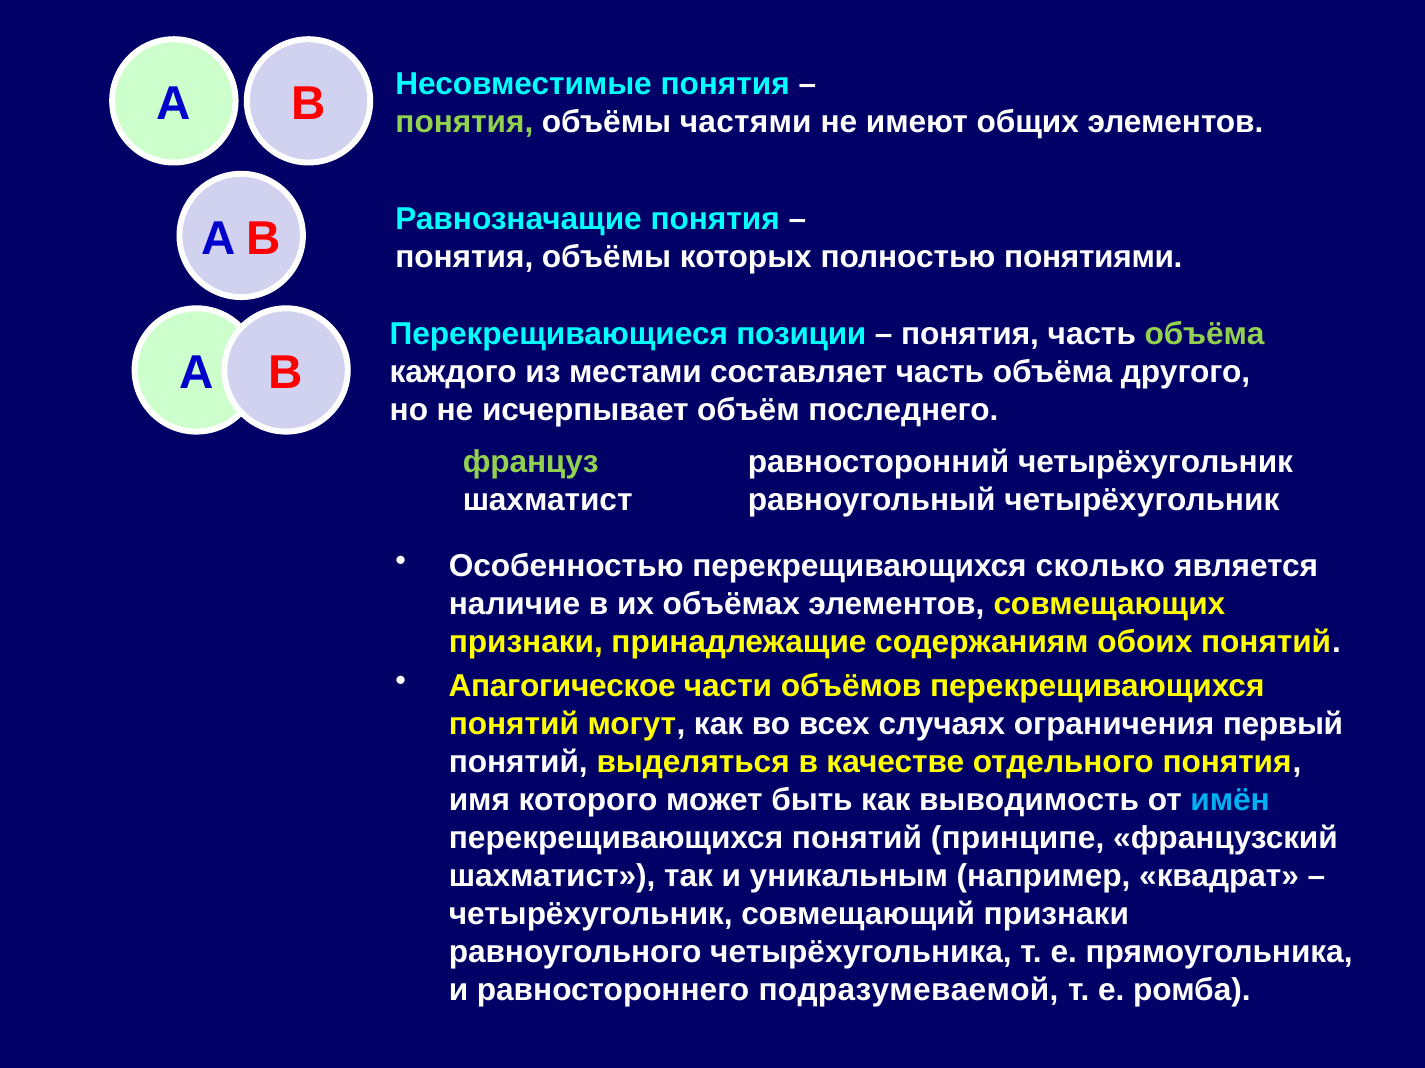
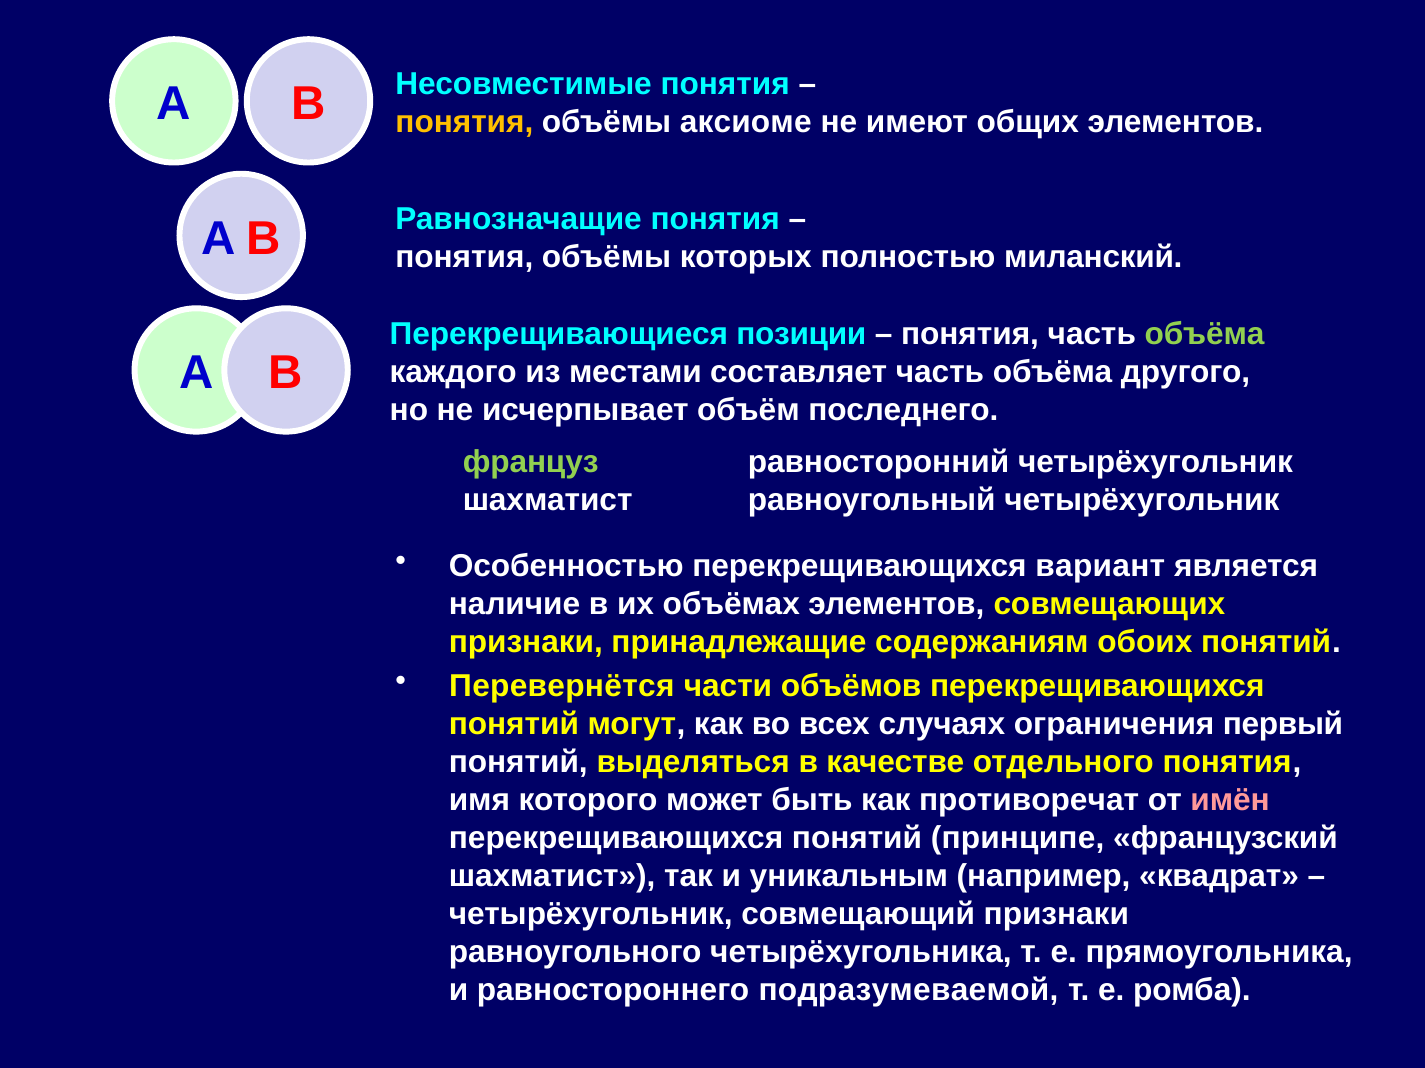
понятия colour: light green -> yellow (464, 122)
частями: частями -> аксиоме (746, 122)
понятиями: понятиями -> миланский (1093, 257)
сколько: сколько -> вариант (1100, 567)
Апагогическое: Апагогическое -> Перевернётся (562, 687)
выводимость: выводимость -> противоречат (1029, 801)
имён colour: light blue -> pink (1230, 801)
